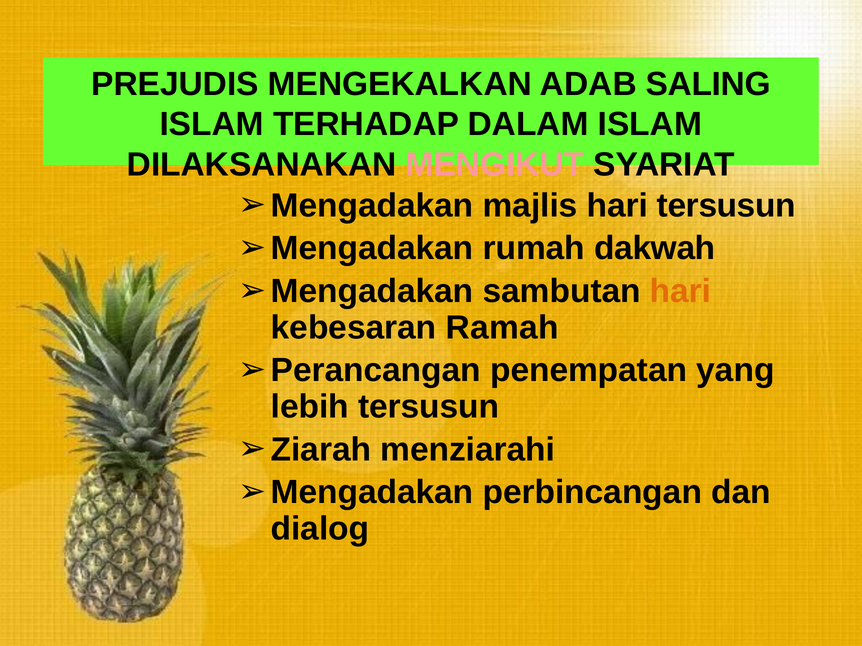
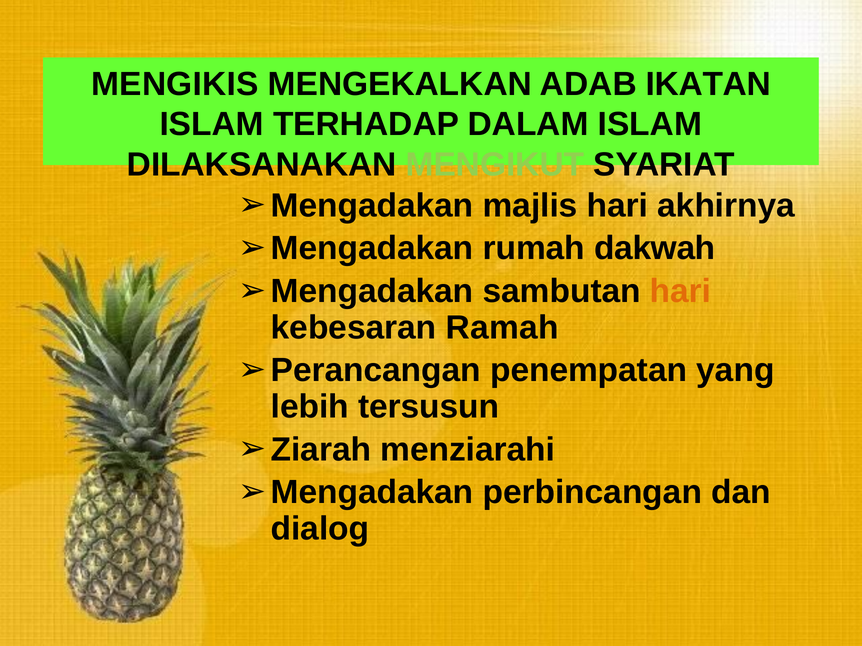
PREJUDIS: PREJUDIS -> MENGIKIS (175, 84)
SALING: SALING -> IKATAN (708, 84)
MENGIKUT colour: pink -> light green (495, 165)
hari tersusun: tersusun -> akhirnya (726, 206)
